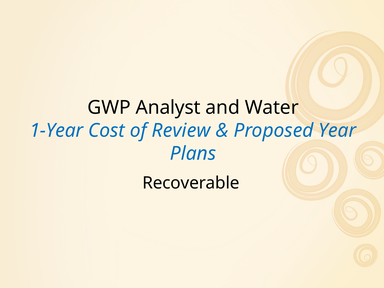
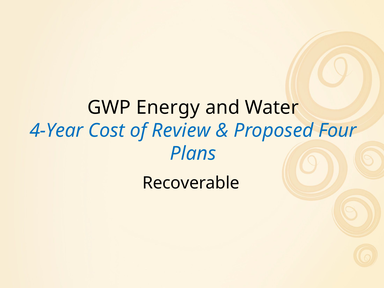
Analyst: Analyst -> Energy (168, 108)
1-Year: 1-Year -> 4-Year (56, 131)
Year: Year -> Four (337, 131)
